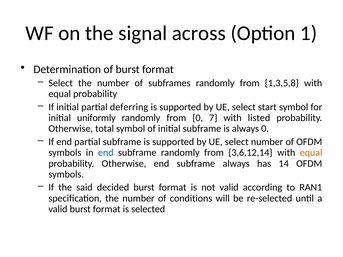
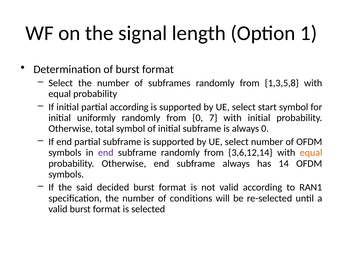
across: across -> length (199, 33)
partial deferring: deferring -> according (129, 107)
with listed: listed -> initial (259, 118)
end colour: blue -> purple (106, 153)
